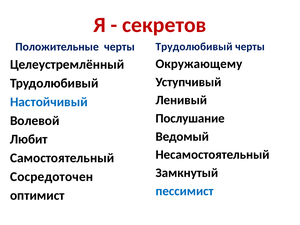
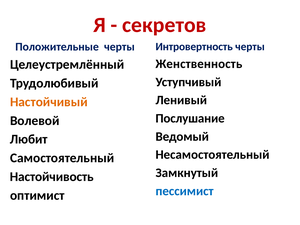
Трудолюбивый: Трудолюбивый -> Интровертность (194, 47)
Окружающему: Окружающему -> Женственность (199, 64)
Настойчивый colour: blue -> orange (49, 102)
Сосредоточен: Сосредоточен -> Настойчивость (52, 177)
